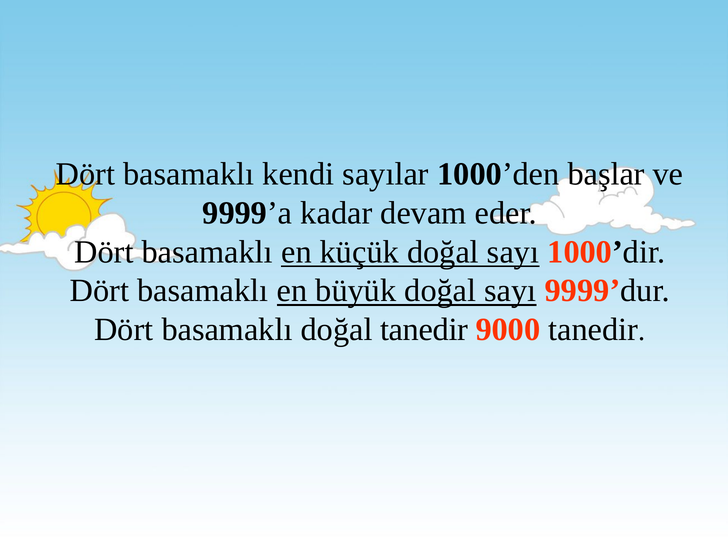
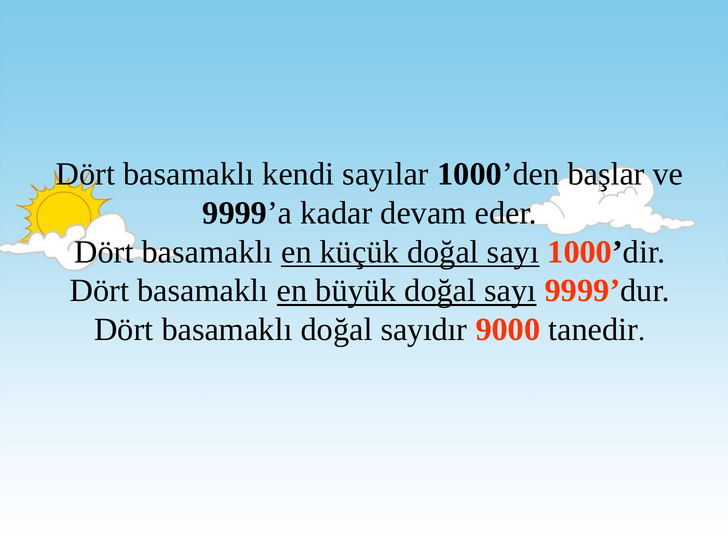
doğal tanedir: tanedir -> sayıdır (424, 330)
